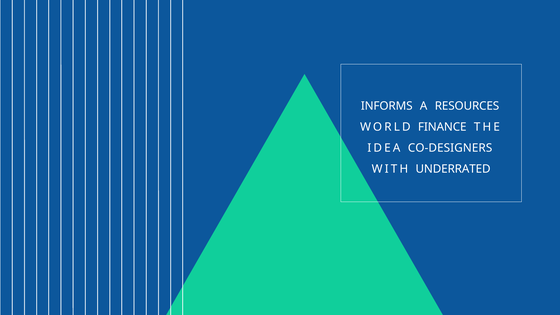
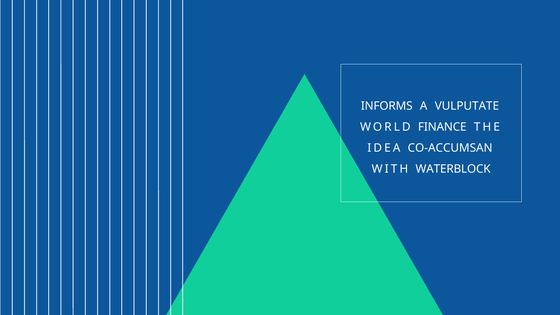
RESOURCES: RESOURCES -> VULPUTATE (467, 106)
CO-DESIGNERS: CO-DESIGNERS -> CO-ACCUMSAN (450, 148)
UNDERRATED: UNDERRATED -> WATERBLOCK (453, 169)
